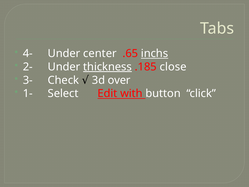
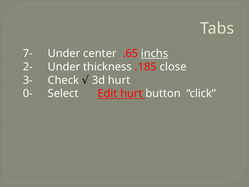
4-: 4- -> 7- (28, 53)
thickness underline: present -> none (107, 67)
3d over: over -> hurt (119, 80)
1-: 1- -> 0- (28, 93)
Edit with: with -> hurt (131, 93)
